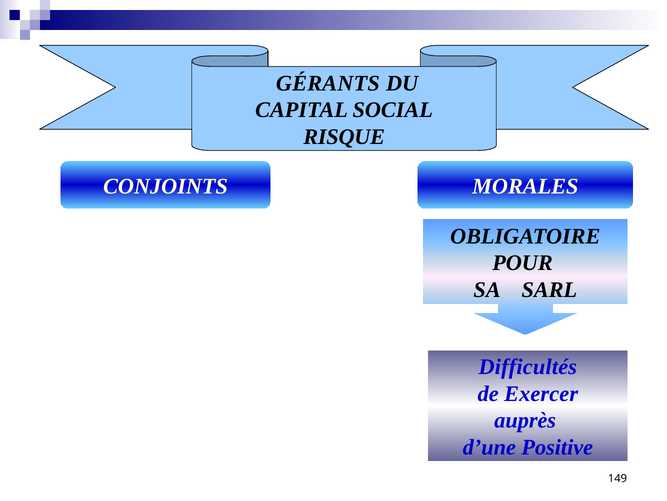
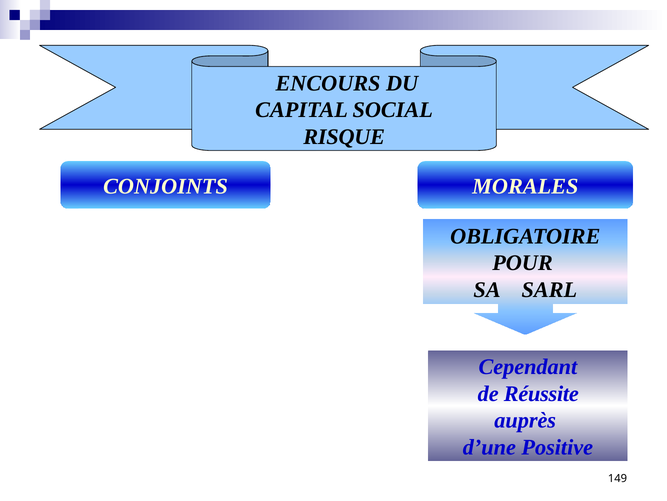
GÉRANTS: GÉRANTS -> ENCOURS (328, 83)
Difficultés: Difficultés -> Cependant (528, 367)
Exercer: Exercer -> Réussite (541, 393)
